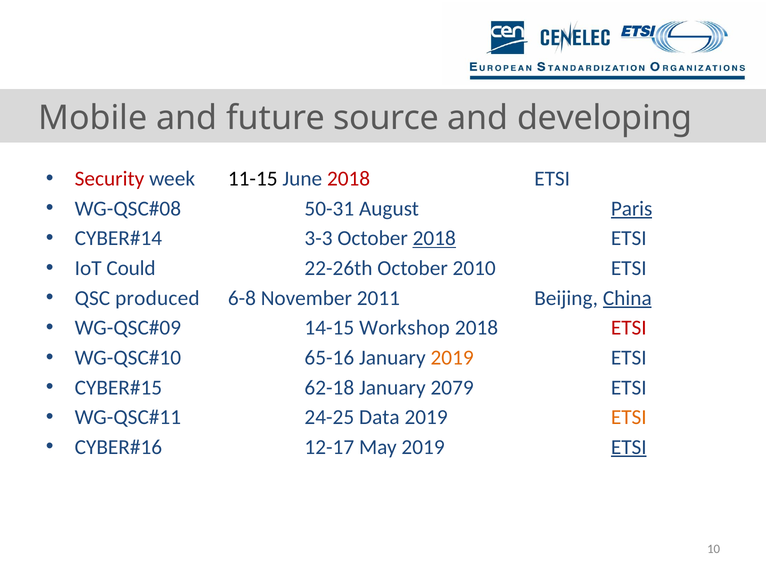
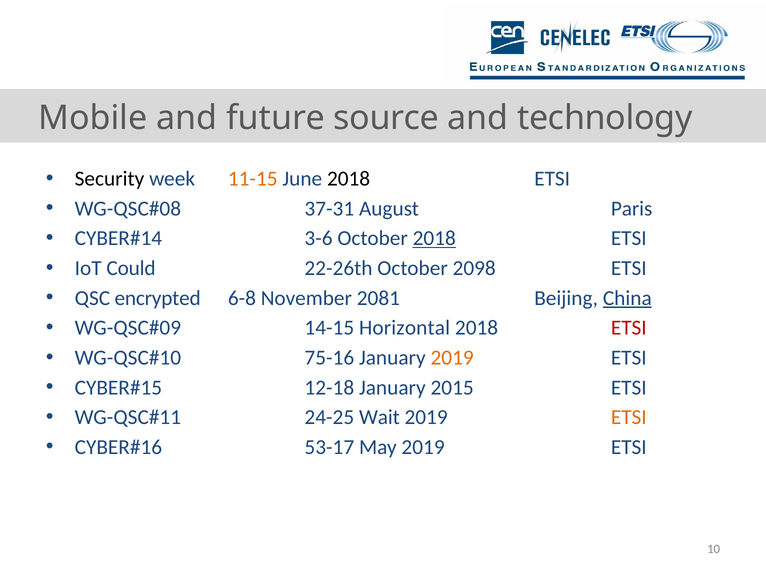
developing: developing -> technology (605, 118)
Security colour: red -> black (109, 179)
11-15 colour: black -> orange (253, 179)
2018 colour: red -> black (349, 179)
50-31: 50-31 -> 37-31 (329, 208)
Paris underline: present -> none (632, 208)
3-3: 3-3 -> 3-6 (319, 238)
2010: 2010 -> 2098 (474, 268)
produced: produced -> encrypted (158, 298)
2011: 2011 -> 2081 (378, 298)
Workshop: Workshop -> Horizontal (405, 328)
65-16: 65-16 -> 75-16 (329, 357)
62-18: 62-18 -> 12-18 (329, 387)
2079: 2079 -> 2015 (452, 387)
Data: Data -> Wait (379, 417)
12-17: 12-17 -> 53-17 (329, 447)
ETSI underline: present -> none (629, 447)
